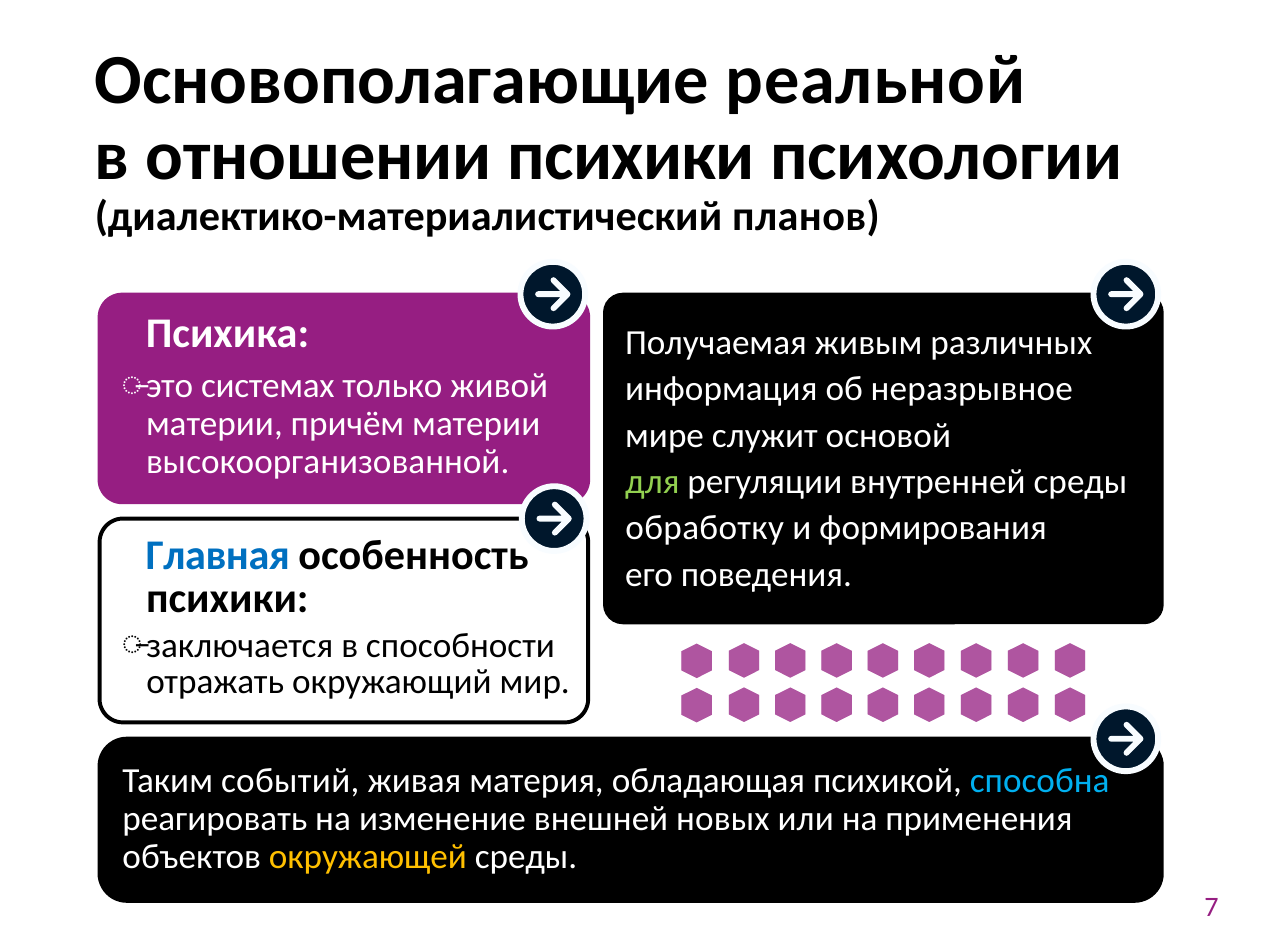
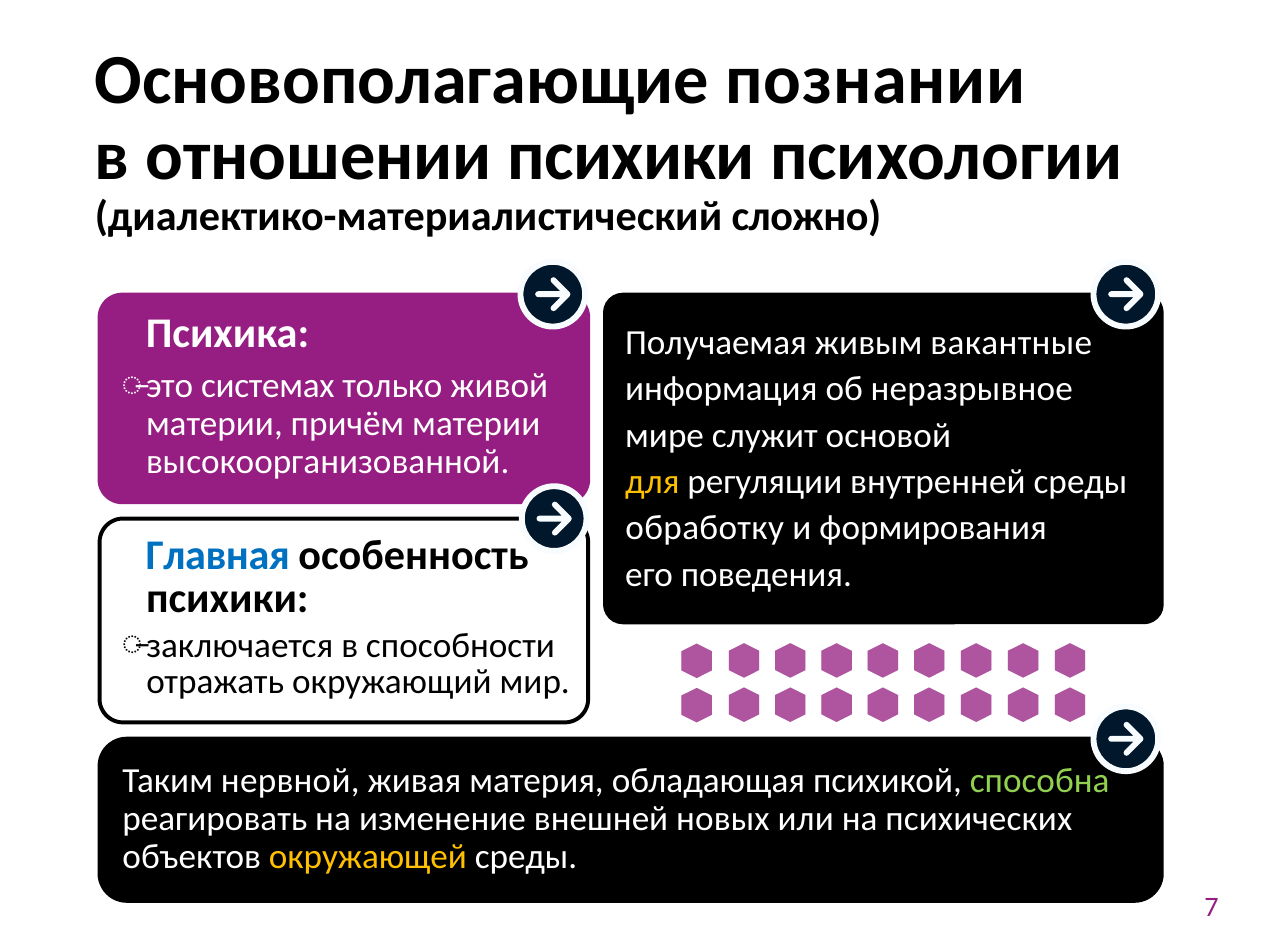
реальной: реальной -> познании (876, 80)
планов: планов -> сложно (806, 217)
различных: различных -> вакантные (1011, 342)
для colour: light green -> yellow (652, 482)
событий: событий -> нервной (290, 780)
способна colour: light blue -> light green (1040, 780)
применения: применения -> психических (979, 818)
